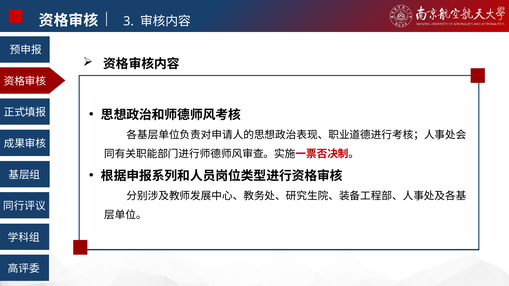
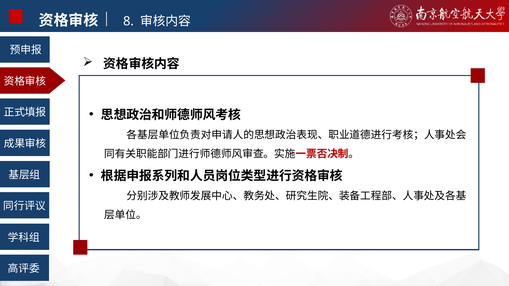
3: 3 -> 8 (128, 21)
